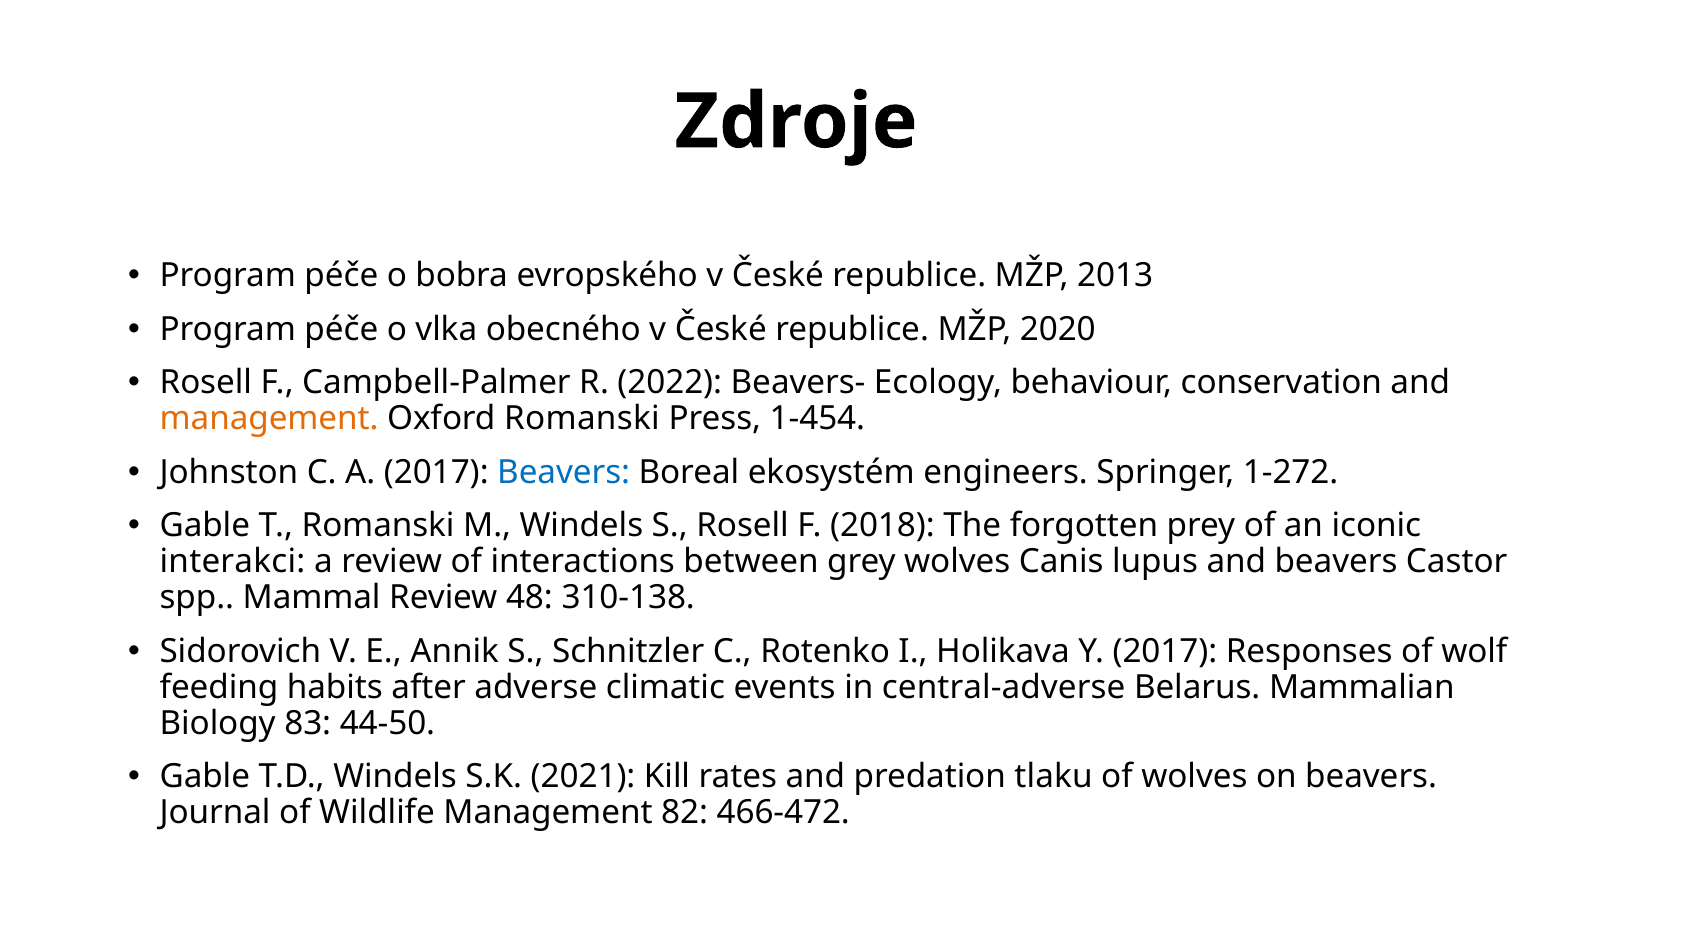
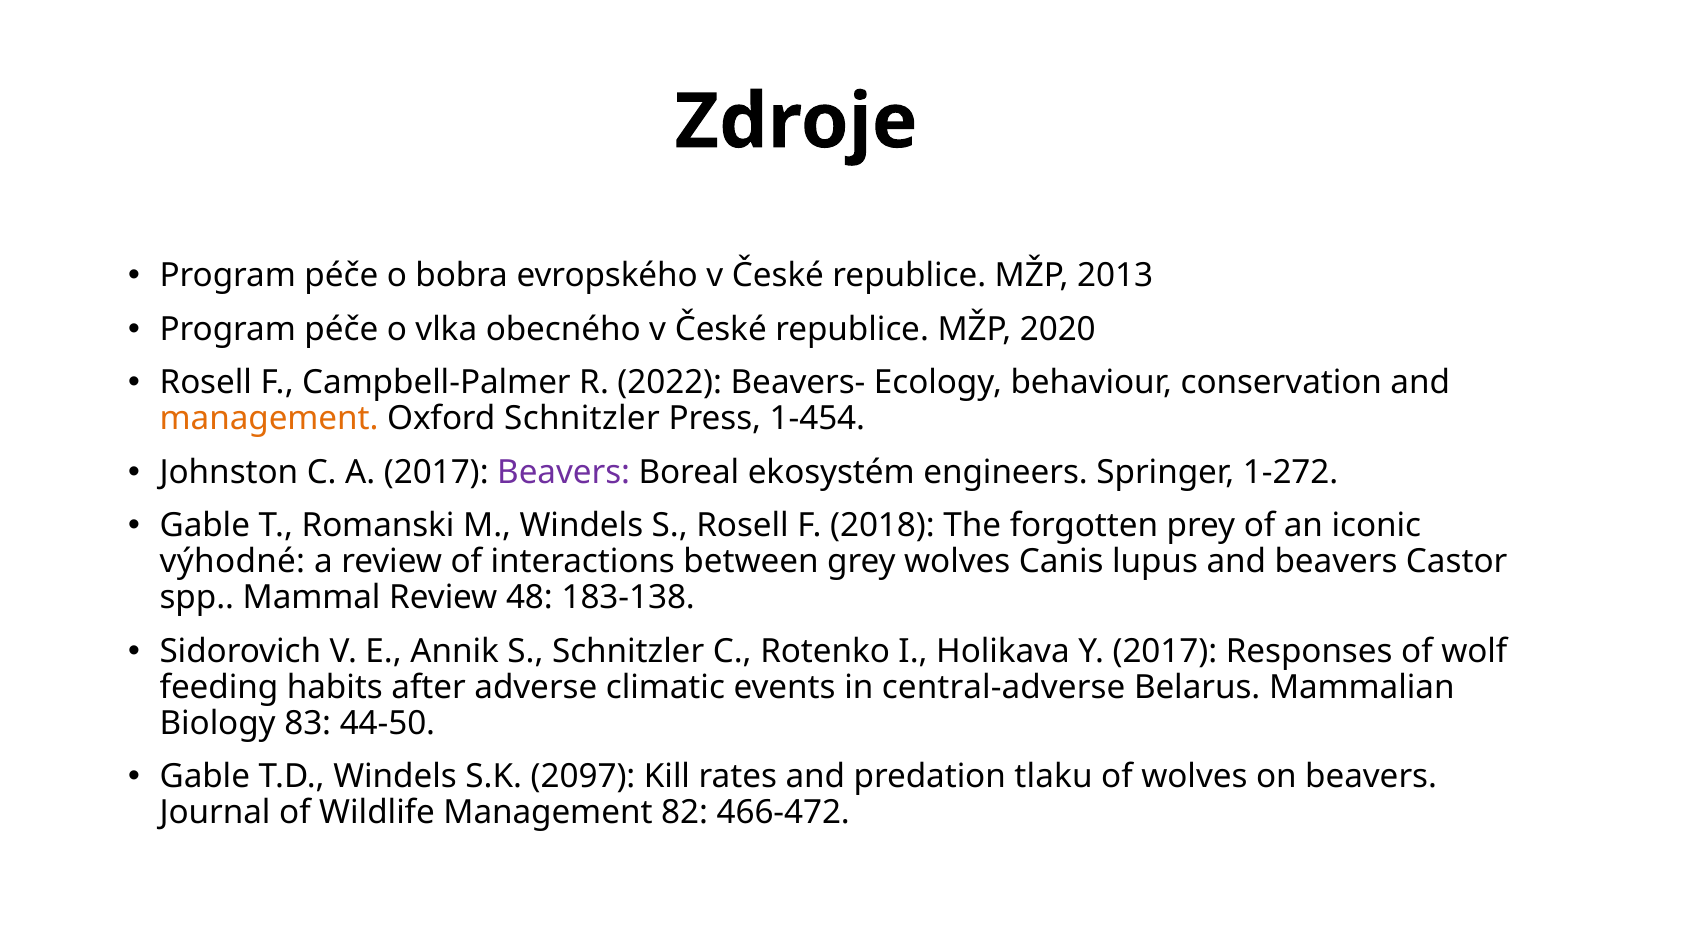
Oxford Romanski: Romanski -> Schnitzler (582, 419)
Beavers colour: blue -> purple (564, 472)
interakci: interakci -> výhodné (232, 561)
310-138: 310-138 -> 183-138 (628, 597)
2021: 2021 -> 2097 (583, 776)
